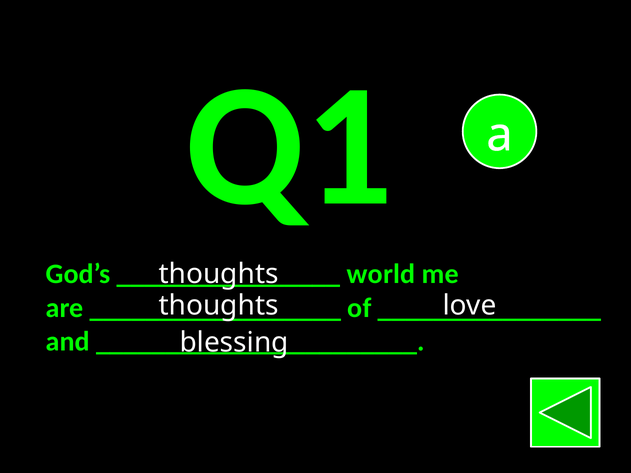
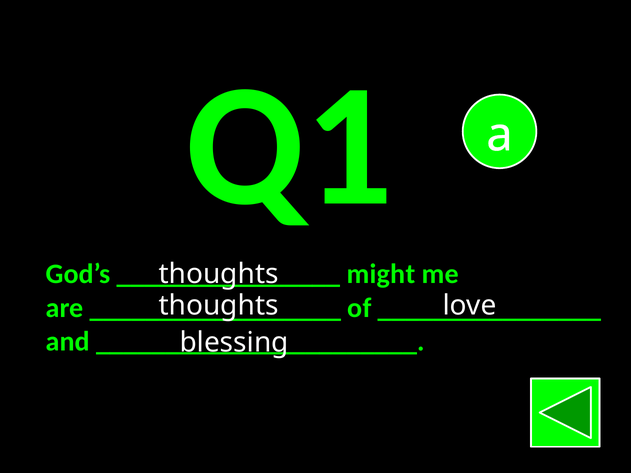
world: world -> might (381, 274)
